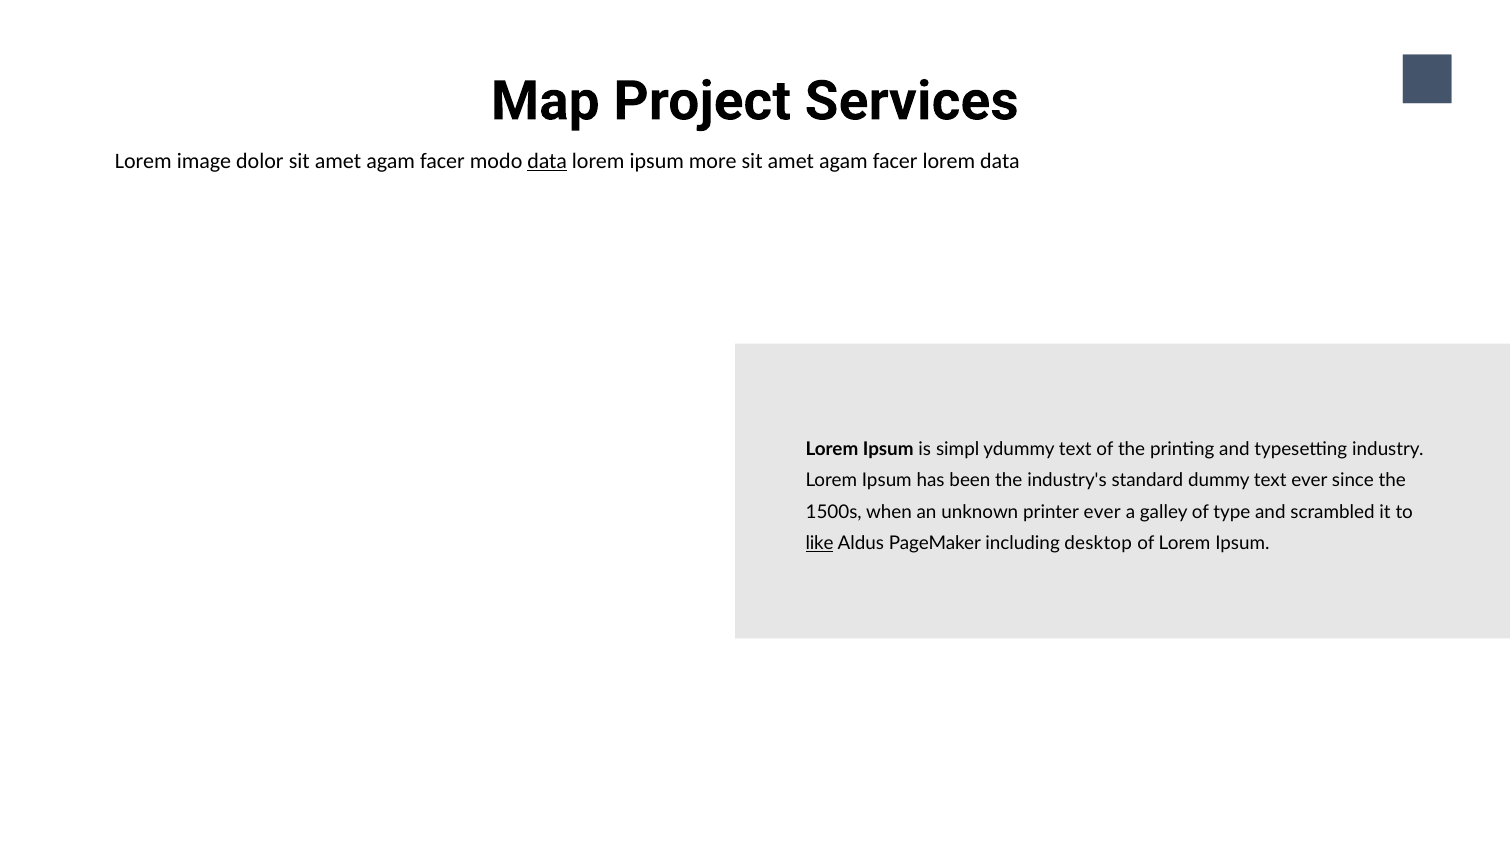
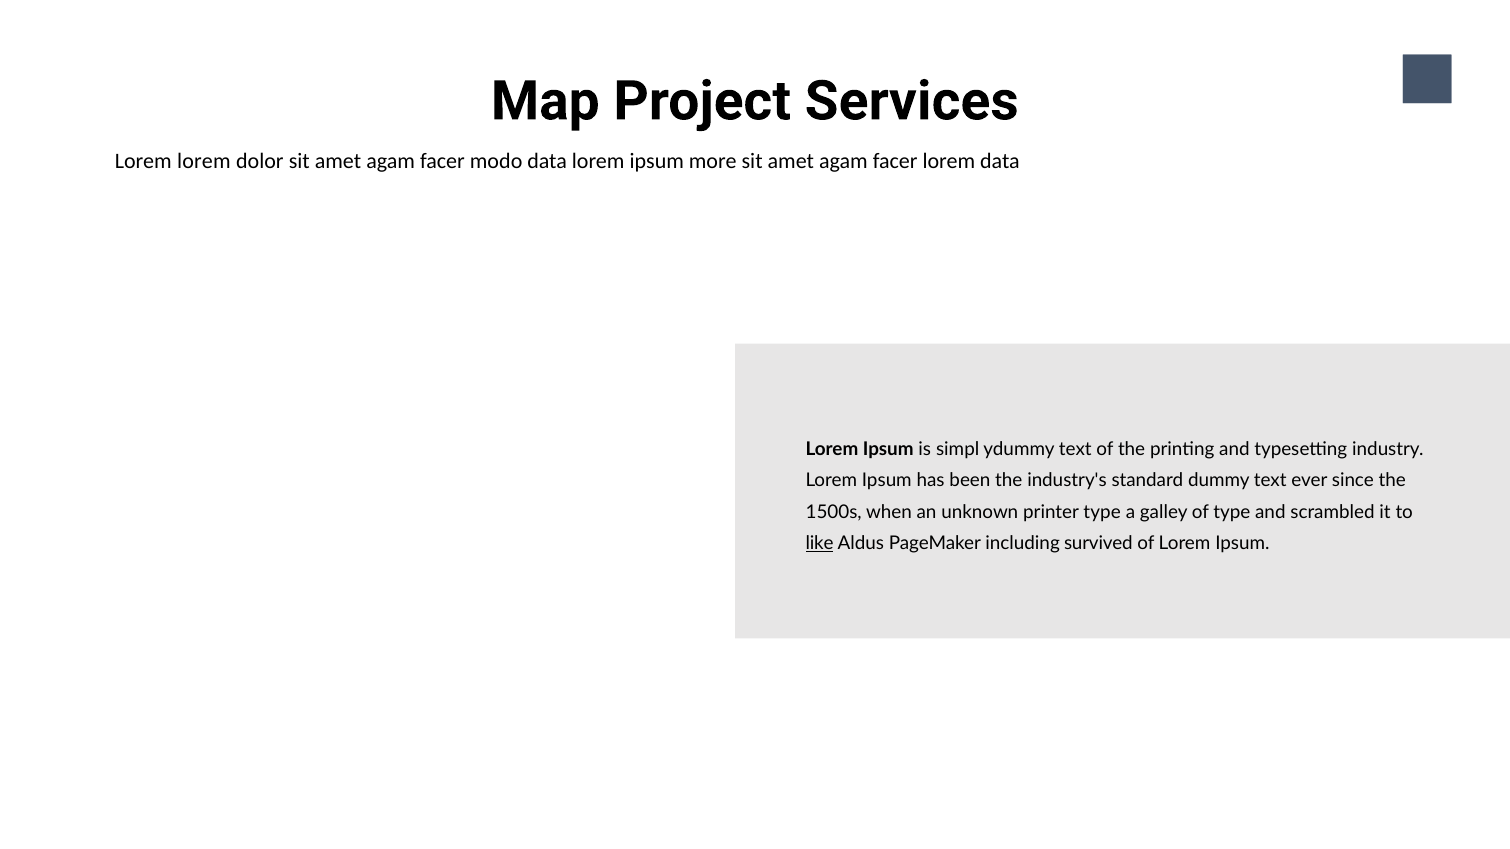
Lorem image: image -> lorem (204, 161)
data underline: present -> none (547, 161)
printer ever: ever -> type (1102, 512)
desktop: desktop -> survived (1098, 543)
